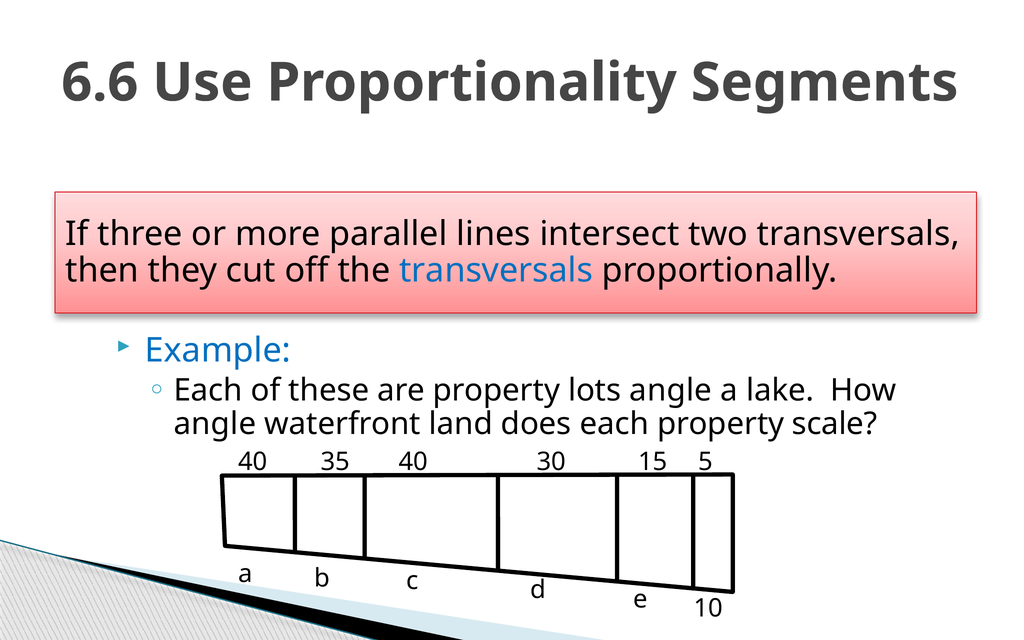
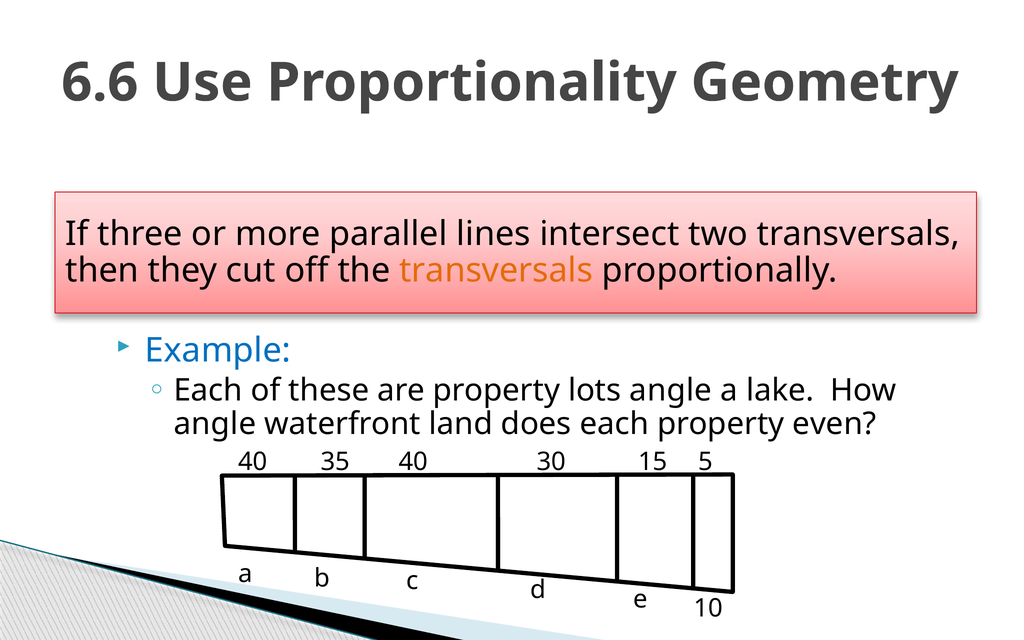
Segments: Segments -> Geometry (825, 83)
transversals colour: blue -> orange (496, 271)
scale: scale -> even (834, 424)
